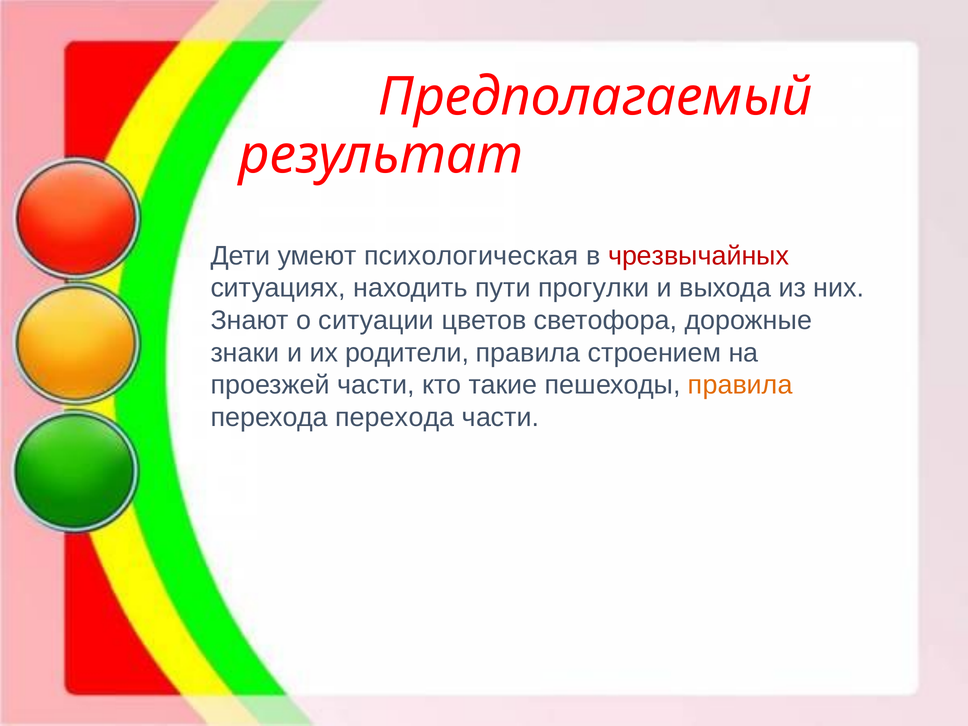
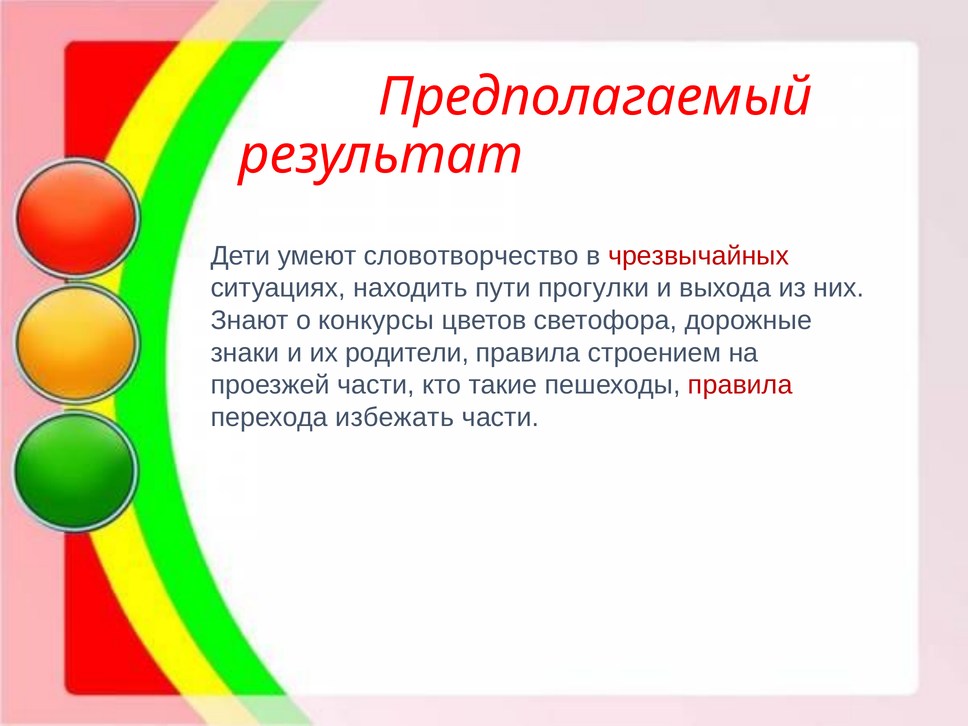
психологическая: психологическая -> словотворчество (471, 256)
ситуации: ситуации -> конкурсы (376, 320)
правила colour: orange -> red (740, 385)
перехода перехода: перехода -> избежать (395, 417)
